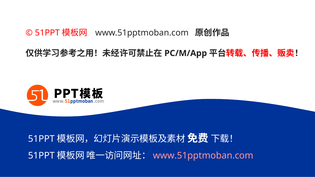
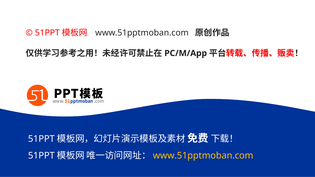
www.51pptmoban.com colour: pink -> yellow (203, 156)
